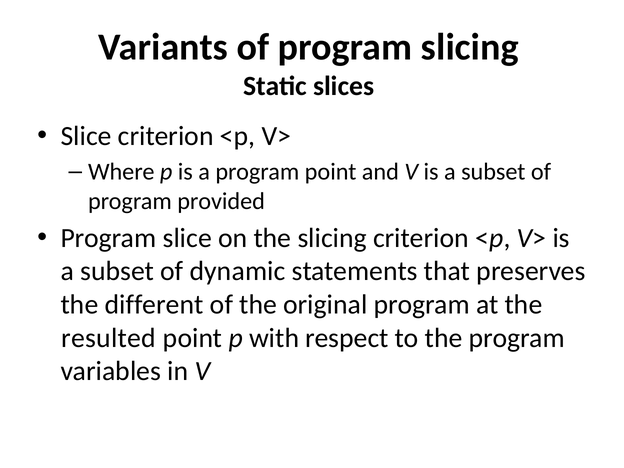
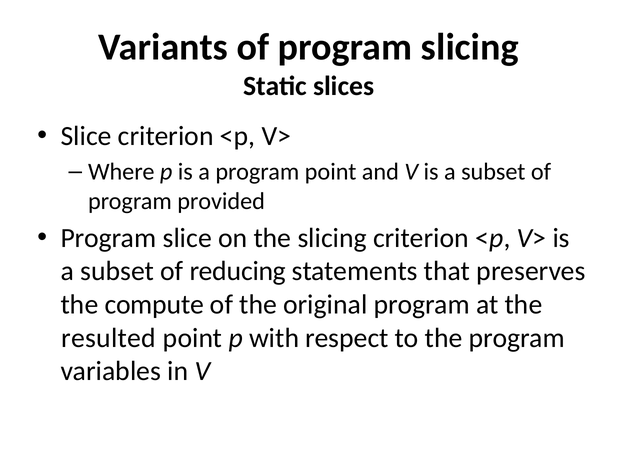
dynamic: dynamic -> reducing (238, 271)
different: different -> compute (154, 305)
